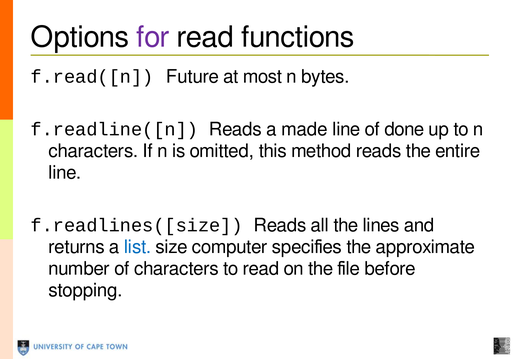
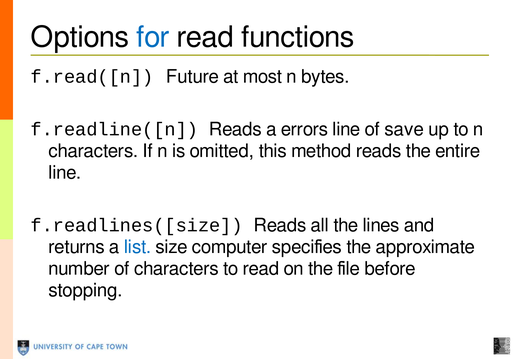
for colour: purple -> blue (153, 37)
made: made -> errors (305, 130)
done: done -> save (404, 130)
